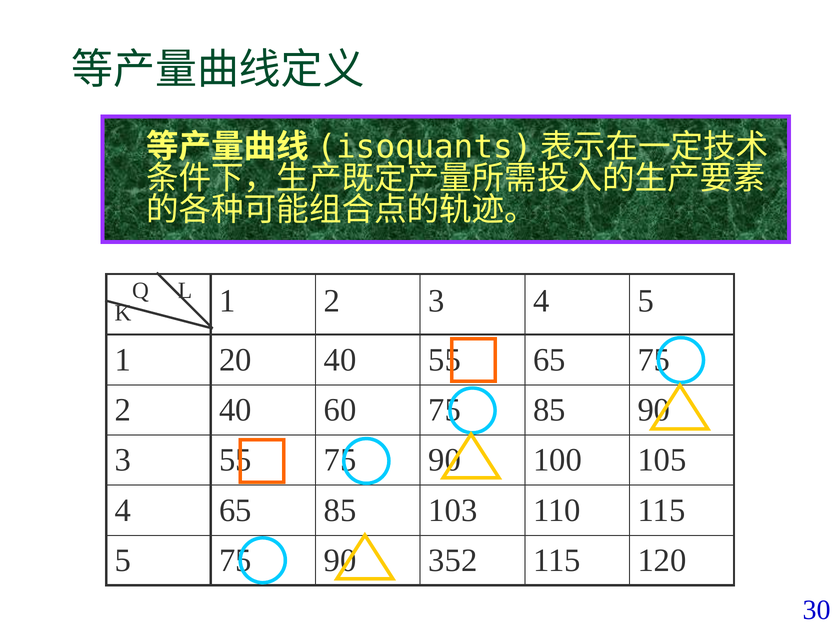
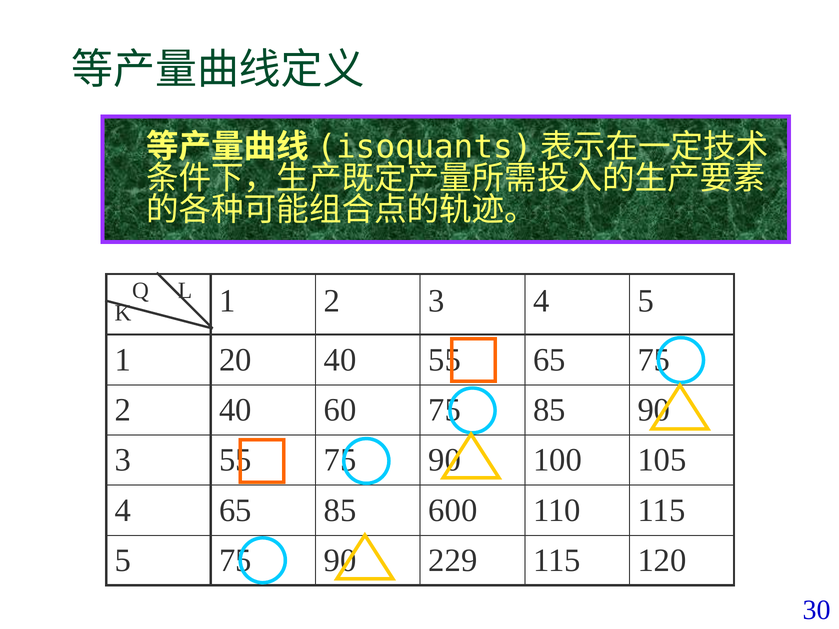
103: 103 -> 600 (453, 511)
352: 352 -> 229 (453, 561)
